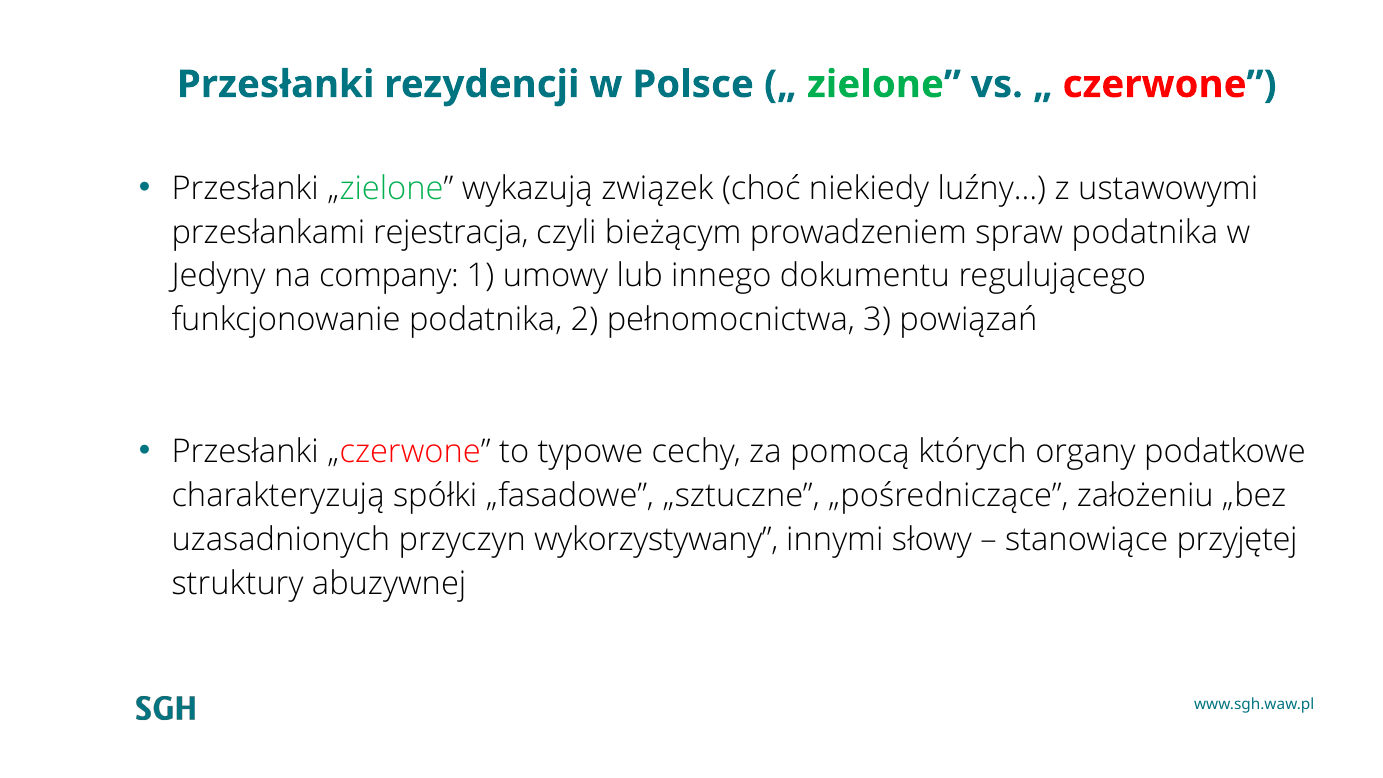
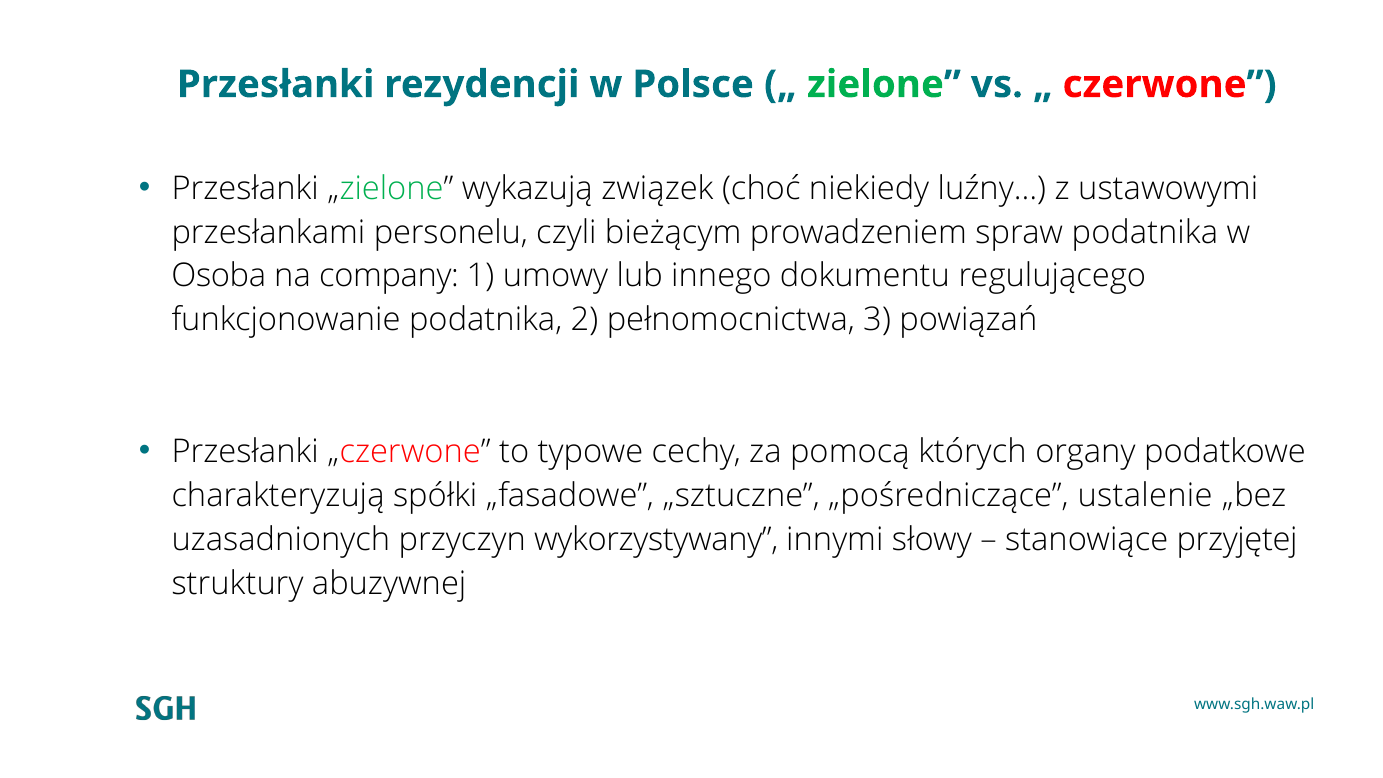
rejestracja: rejestracja -> personelu (451, 232)
Jedyny: Jedyny -> Osoba (219, 276)
założeniu: założeniu -> ustalenie (1145, 496)
